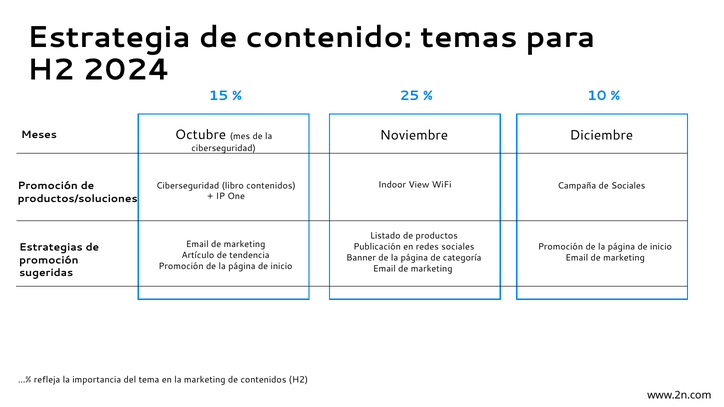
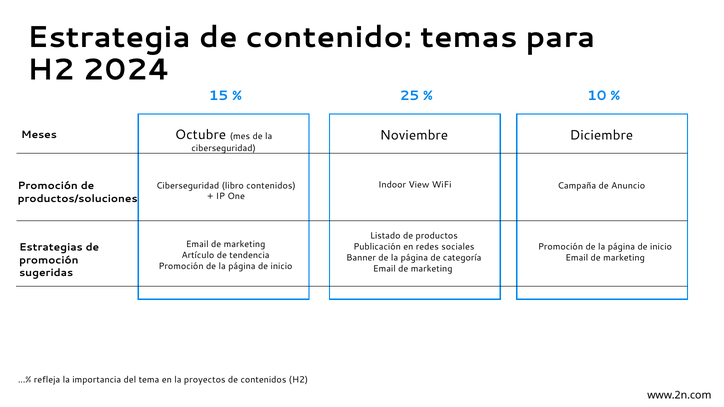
de Sociales: Sociales -> Anuncio (628, 186)
la marketing: marketing -> proyectos (205, 380)
